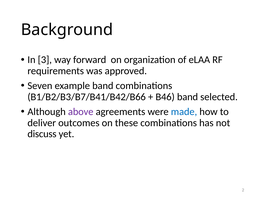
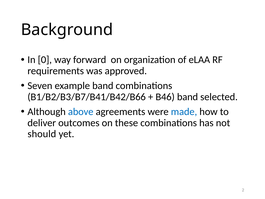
3: 3 -> 0 (45, 60)
above colour: purple -> blue (81, 112)
discuss: discuss -> should (42, 134)
